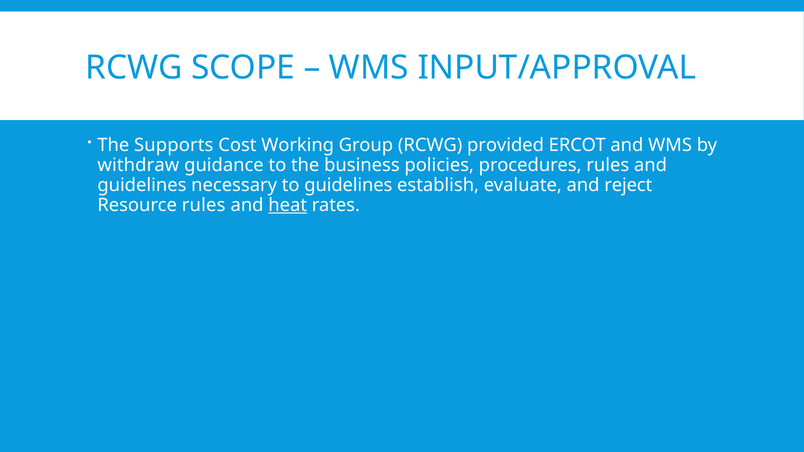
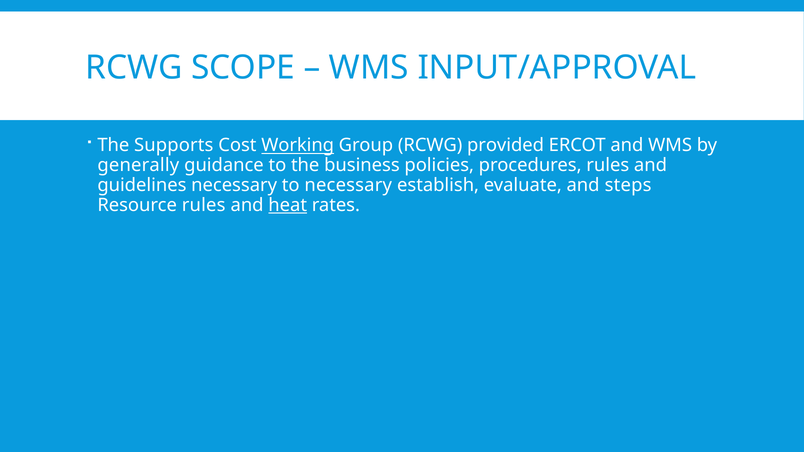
Working underline: none -> present (298, 145)
withdraw: withdraw -> generally (138, 165)
to guidelines: guidelines -> necessary (348, 185)
reject: reject -> steps (628, 185)
